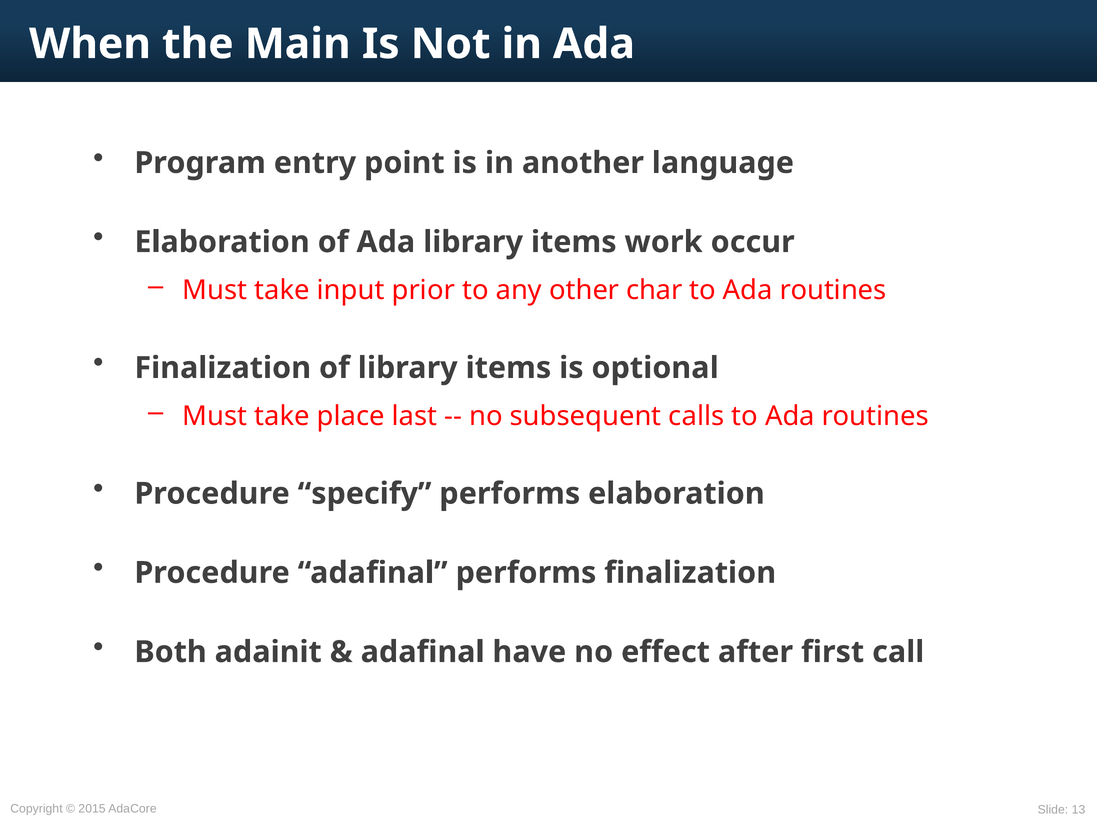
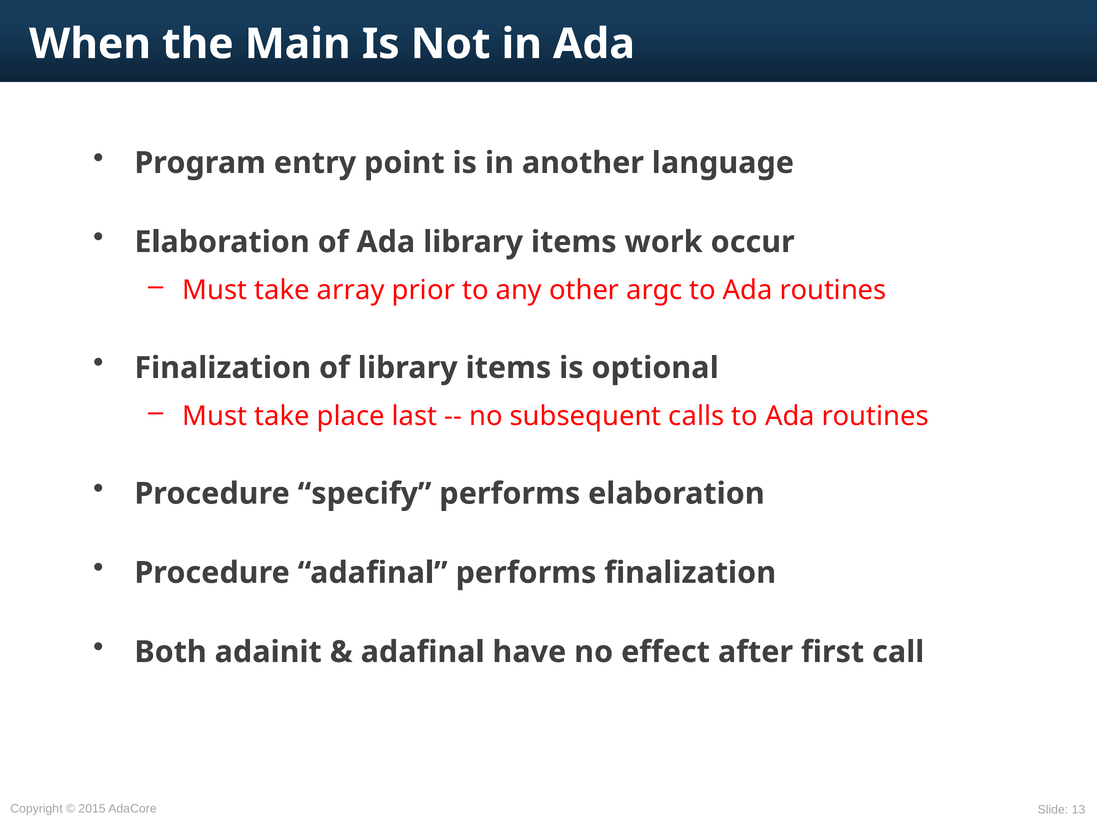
input: input -> array (351, 291)
char: char -> argc (654, 291)
